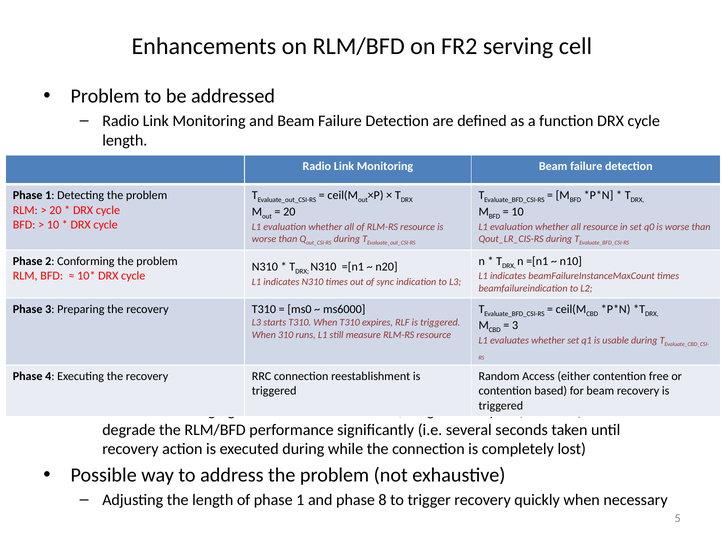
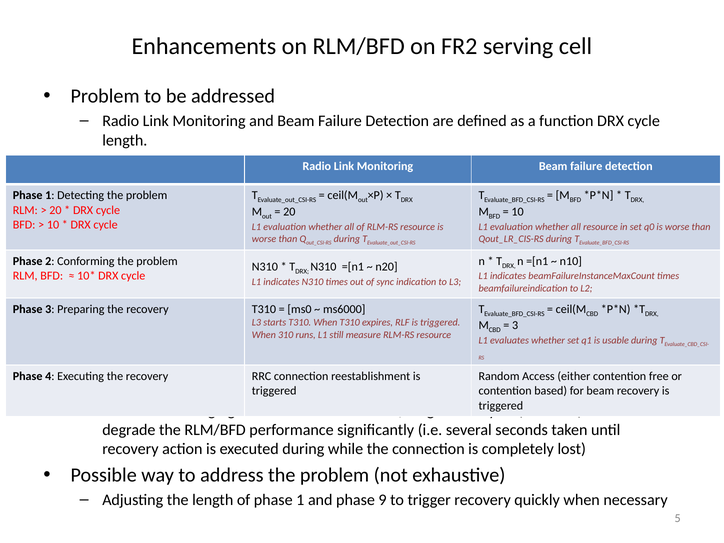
8: 8 -> 9 (383, 500)
